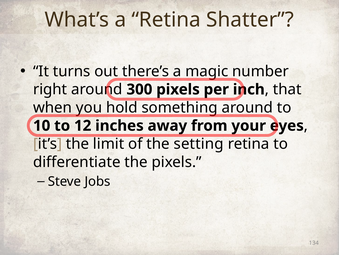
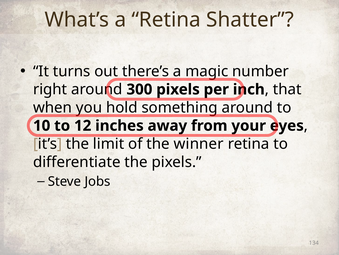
setting: setting -> winner (199, 143)
